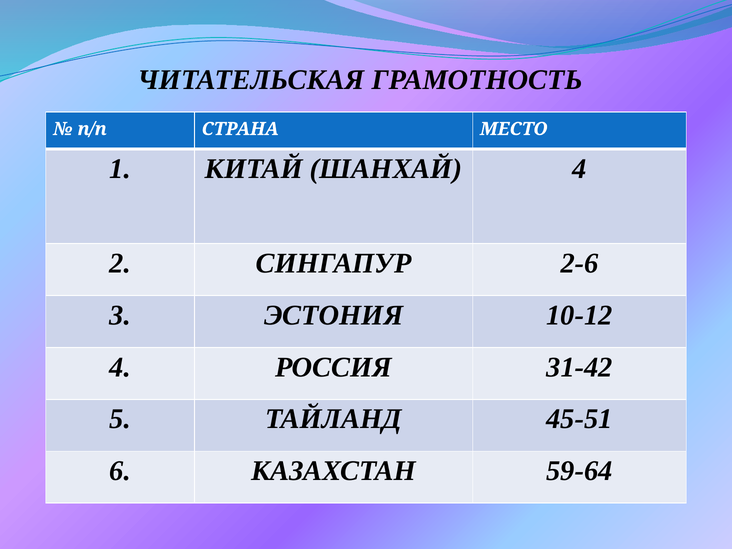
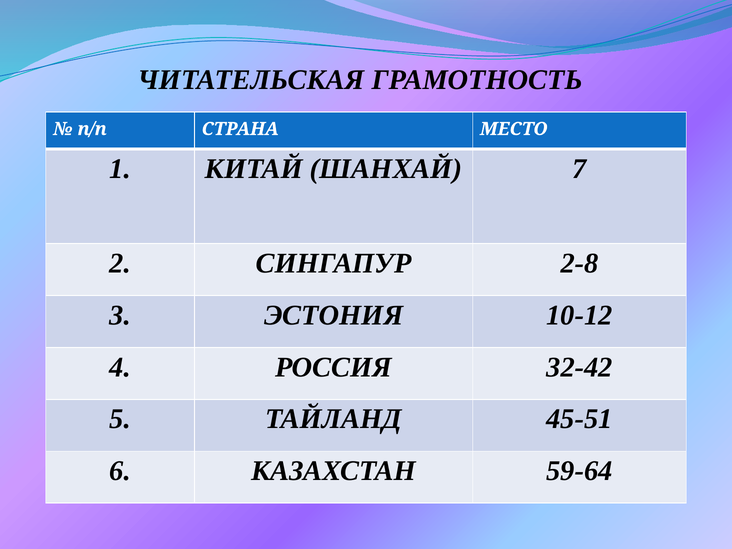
ШАНХАЙ 4: 4 -> 7 (580, 169)
2-6: 2-6 -> 2-8 (580, 263)
31-42: 31-42 -> 32-42 (580, 367)
